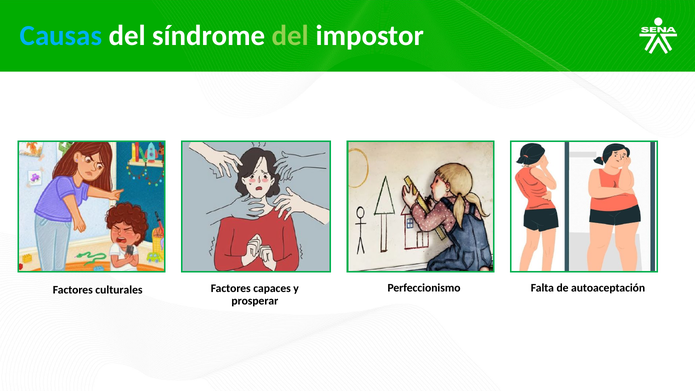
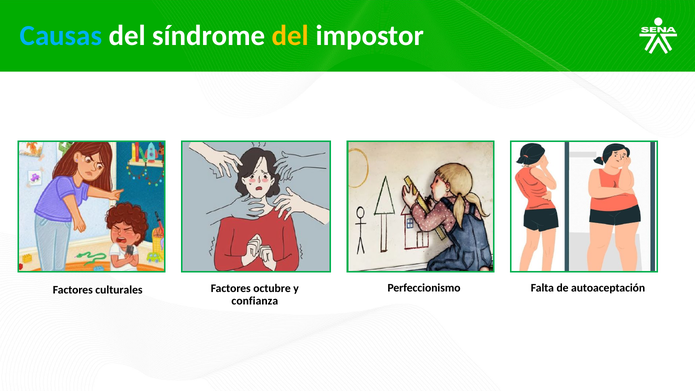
del colour: light green -> yellow (291, 36)
capaces: capaces -> octubre (272, 289)
prosperar: prosperar -> confianza (255, 301)
